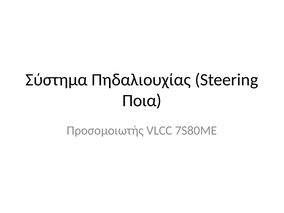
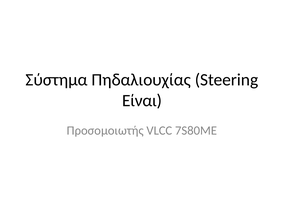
Ποια: Ποια -> Είναι (142, 101)
